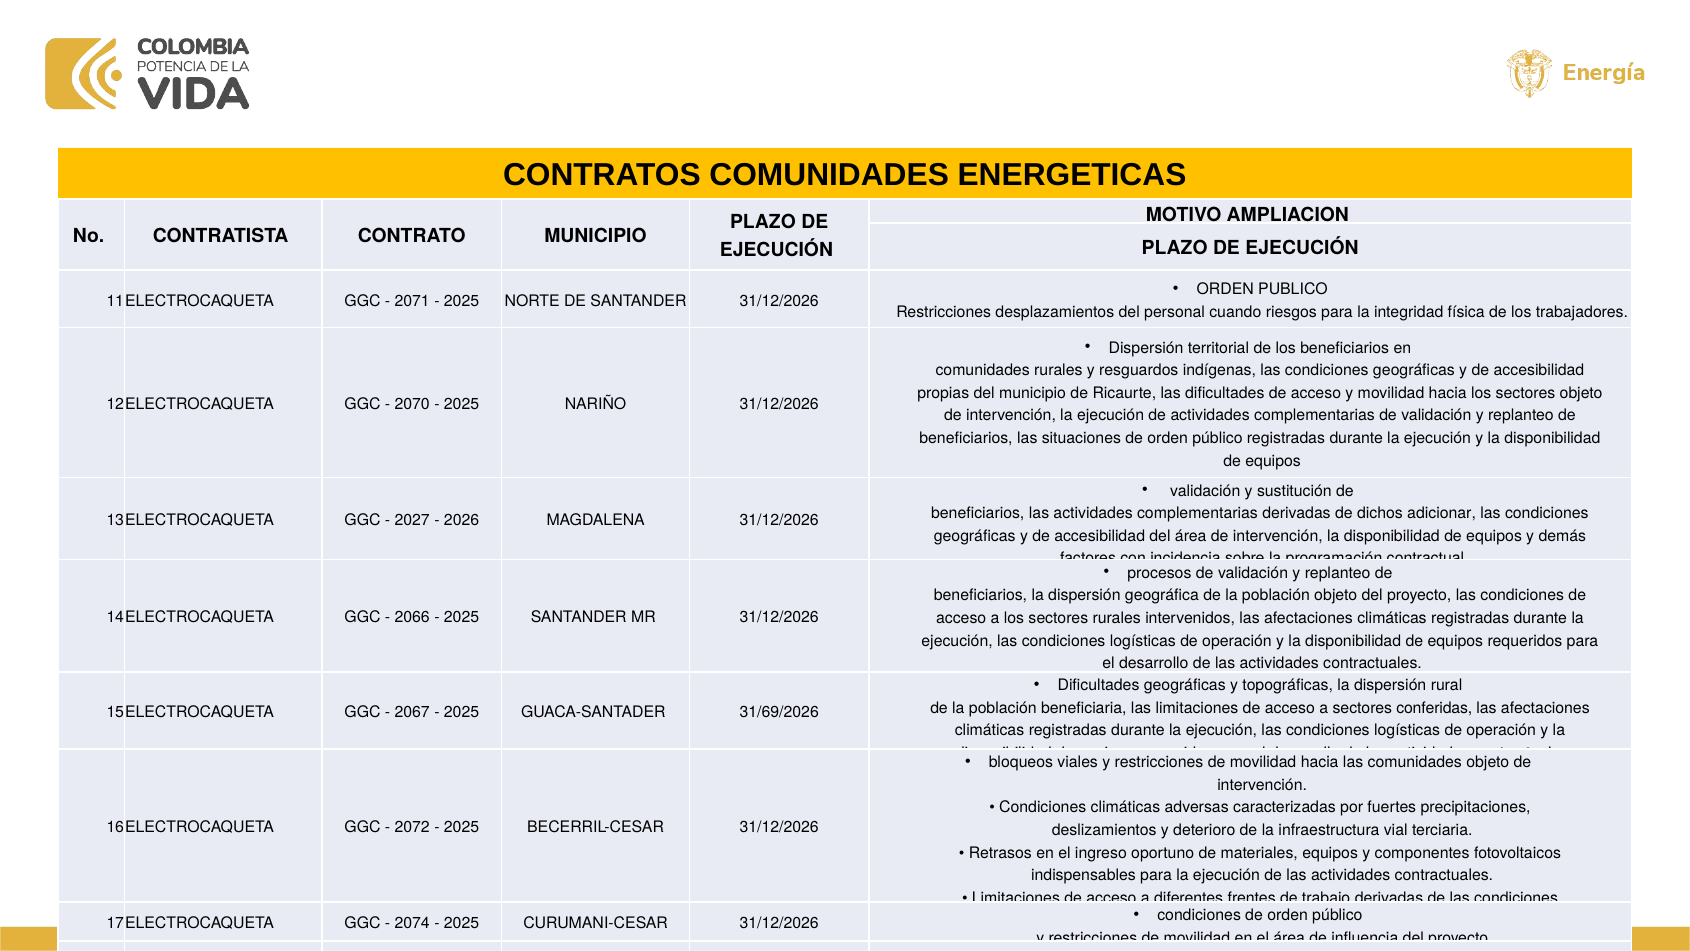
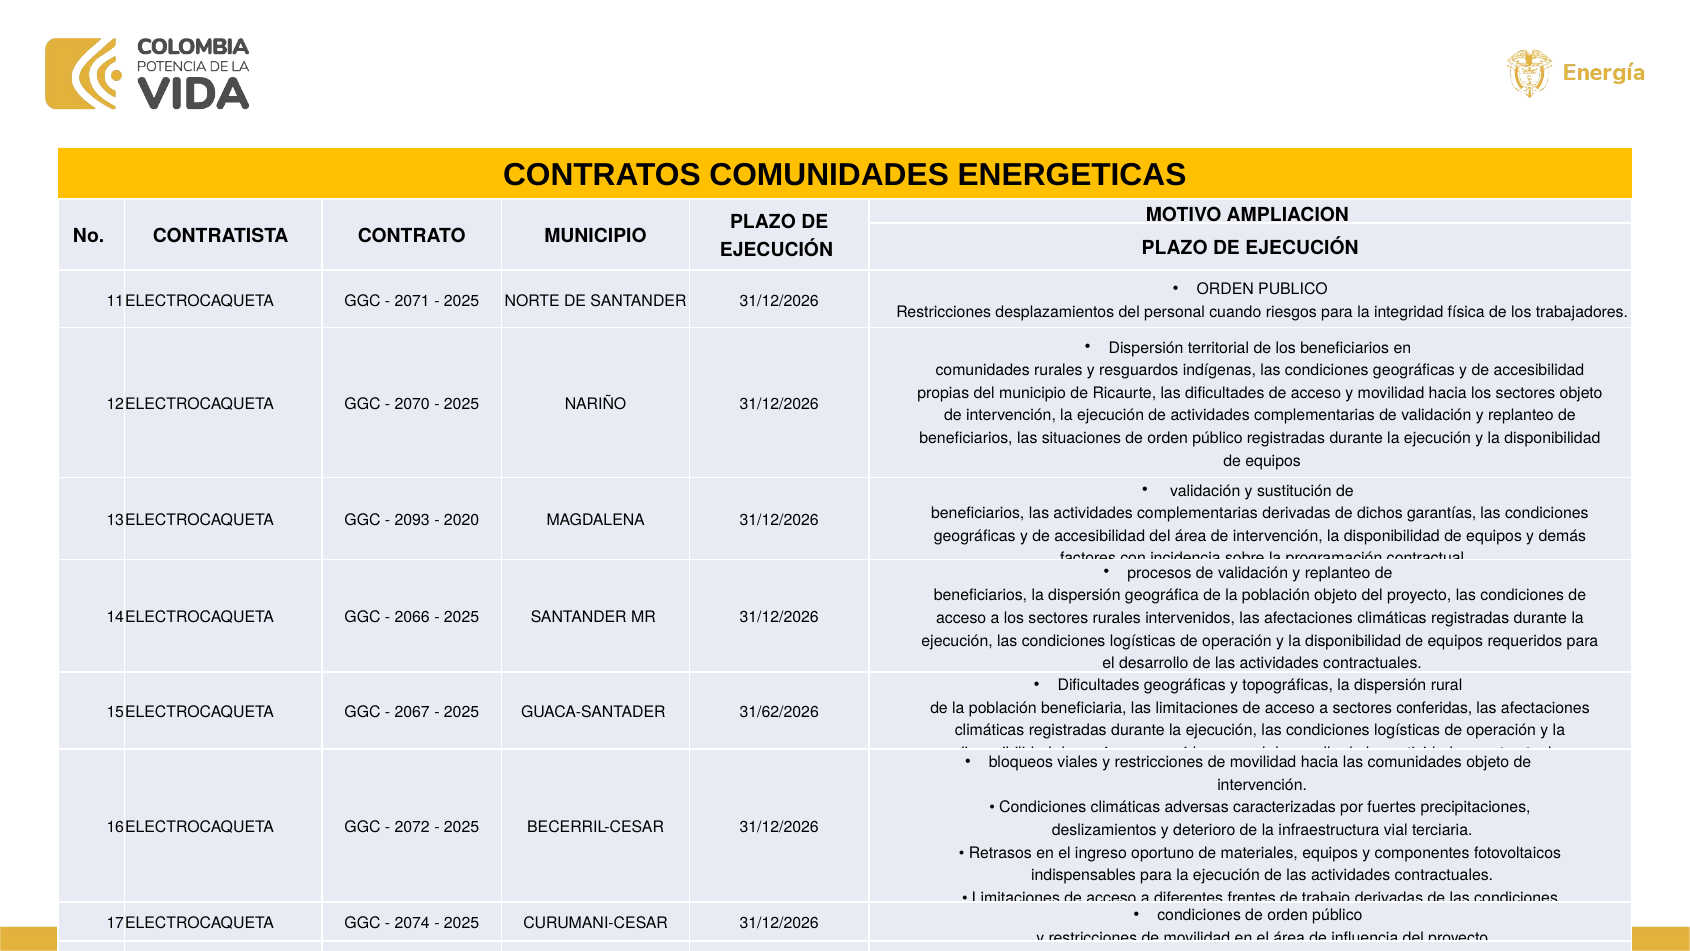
adicionar: adicionar -> garantías (1442, 513)
2027: 2027 -> 2093 (412, 520)
2026: 2026 -> 2020 (462, 520)
31/69/2026: 31/69/2026 -> 31/62/2026 (779, 712)
